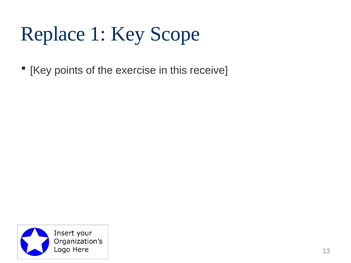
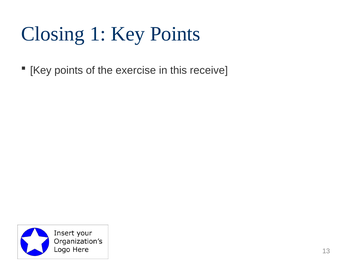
Replace: Replace -> Closing (53, 34)
1 Key Scope: Scope -> Points (175, 34)
